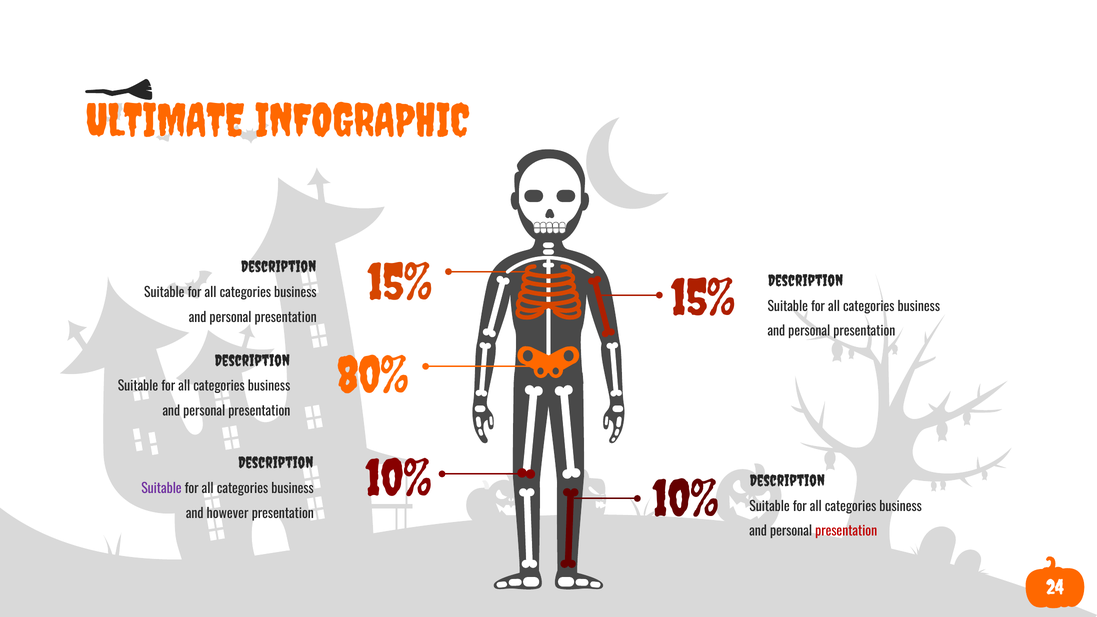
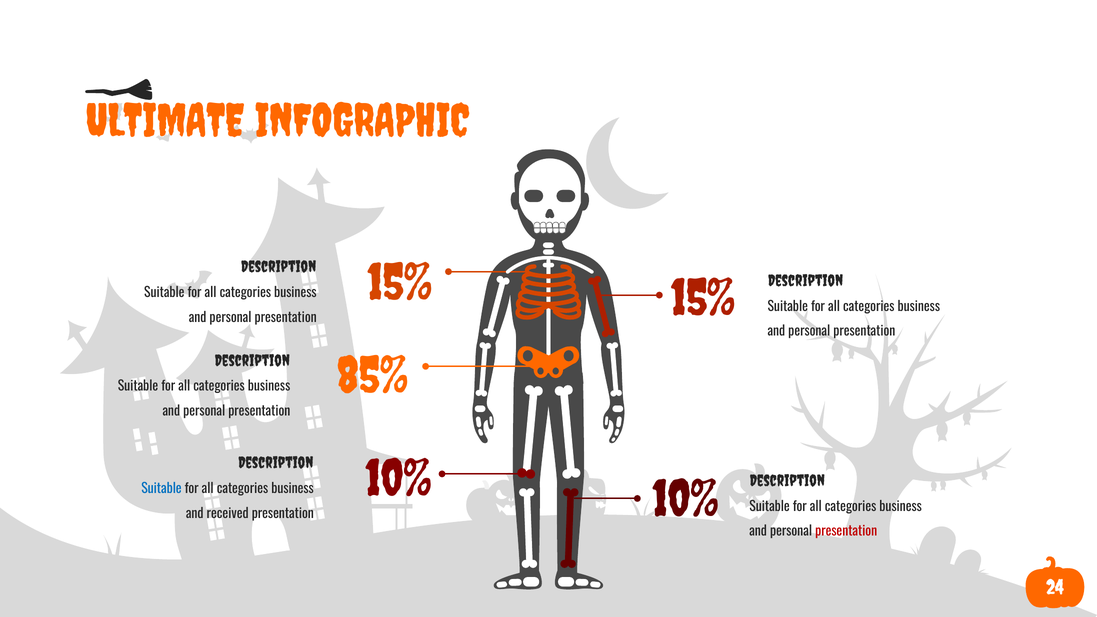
80%: 80% -> 85% (373, 376)
Suitable colour: purple -> blue (161, 489)
however: however -> received (228, 514)
